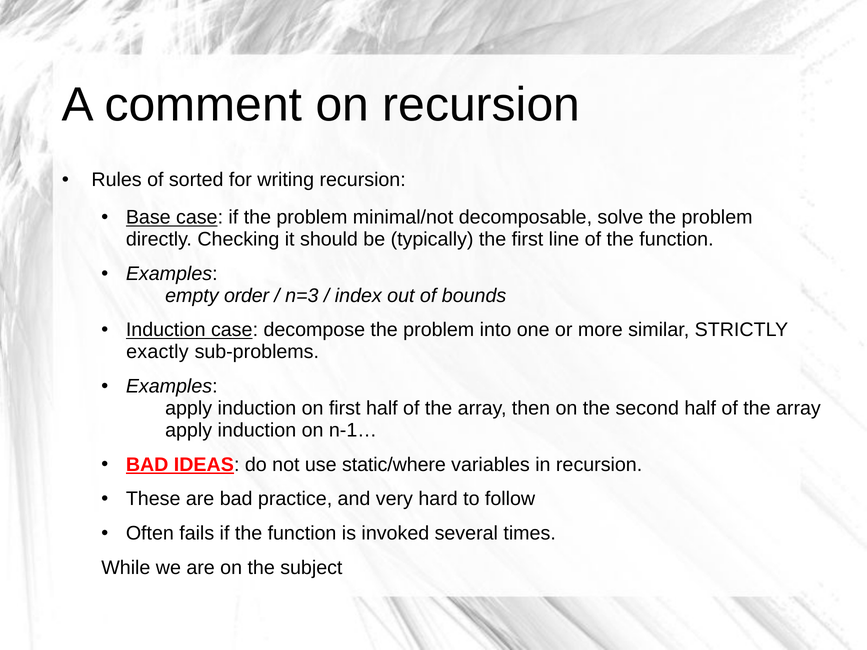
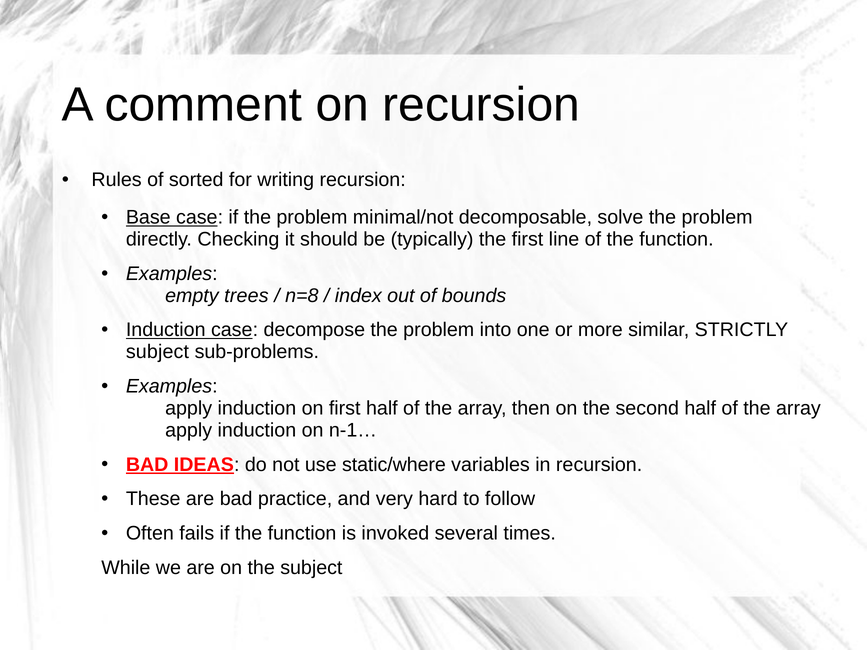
order: order -> trees (246, 296)
n=3: n=3 -> n=8 (302, 296)
exactly: exactly -> subject (157, 352)
